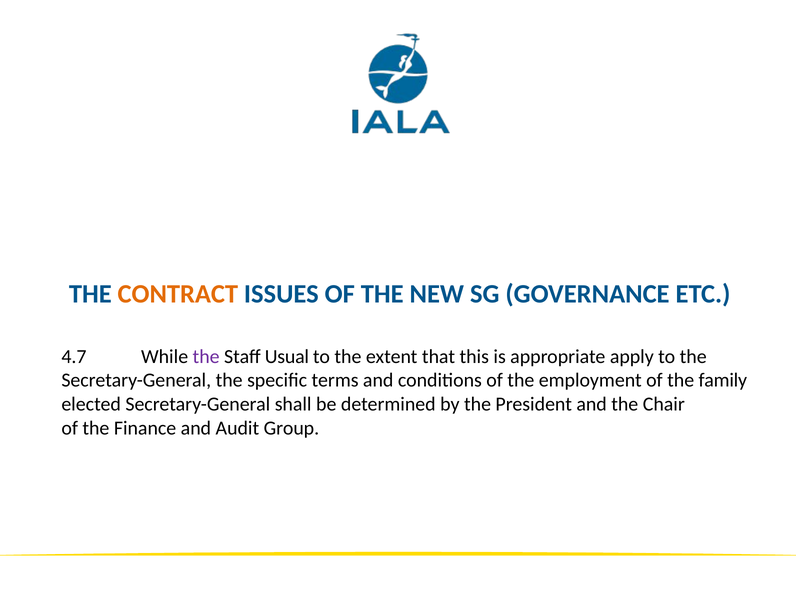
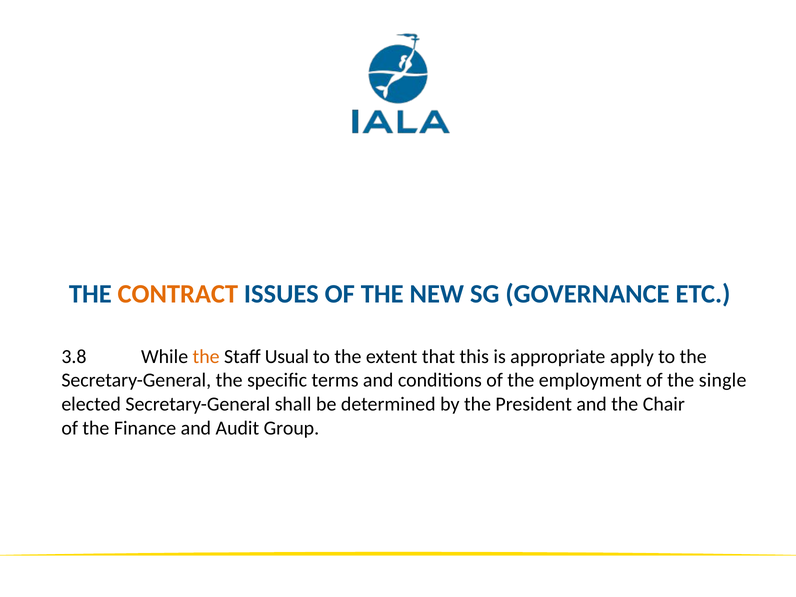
4.7: 4.7 -> 3.8 (74, 356)
the colour: purple -> orange (206, 356)
family: family -> single (723, 380)
